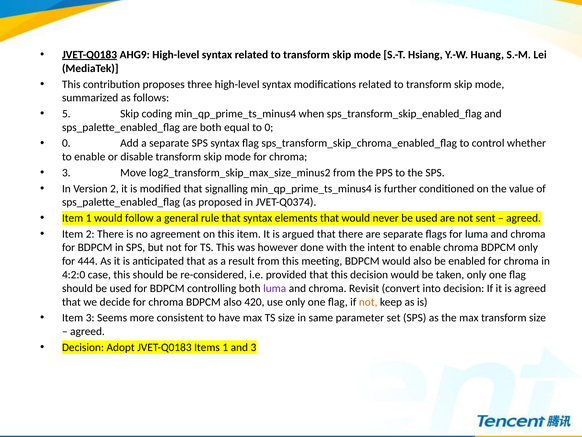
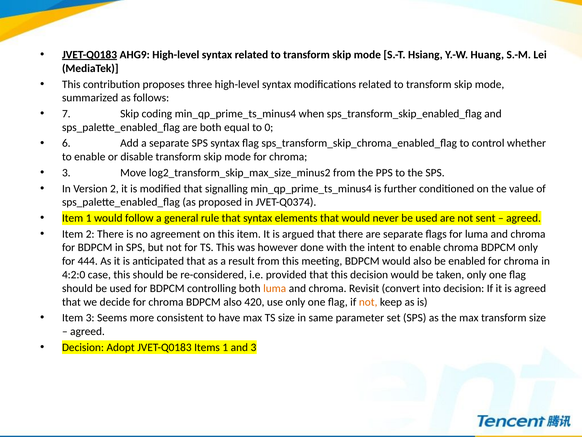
5: 5 -> 7 (66, 114)
0: 0 -> 6 (66, 143)
luma colour: purple -> orange (275, 288)
